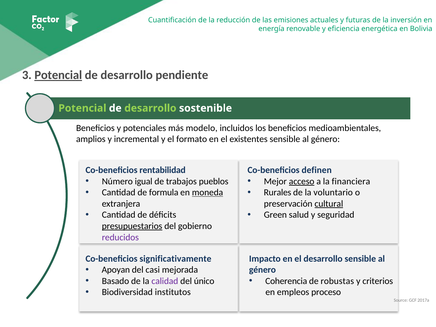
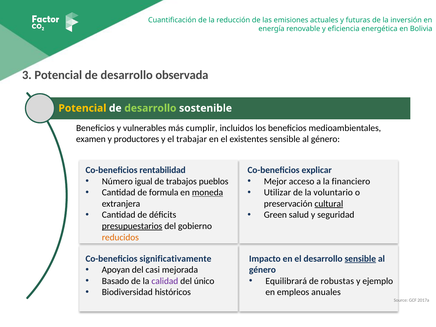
Potencial underline: present -> none (58, 75)
pendiente: pendiente -> observada (182, 75)
Potencial colour: light green -> yellow (82, 108)
potenciales: potenciales -> vulnerables (145, 128)
modelo: modelo -> cumplir (202, 128)
amplios: amplios -> examen (91, 139)
incremental: incremental -> productores (137, 139)
formato: formato -> trabajar (192, 139)
definen: definen -> explicar (317, 170)
acceso underline: present -> none (302, 181)
financiera: financiera -> financiero (351, 181)
Rurales: Rurales -> Utilizar (277, 193)
reducidos colour: purple -> orange (120, 237)
sensible underline: none -> present (360, 259)
Coherencia: Coherencia -> Equilibrará (286, 281)
criterios: criterios -> ejemplo (378, 281)
institutos: institutos -> históricos (173, 292)
proceso: proceso -> anuales (326, 292)
